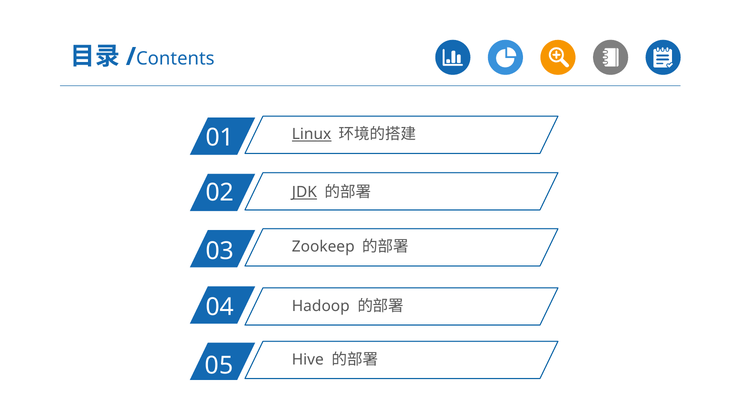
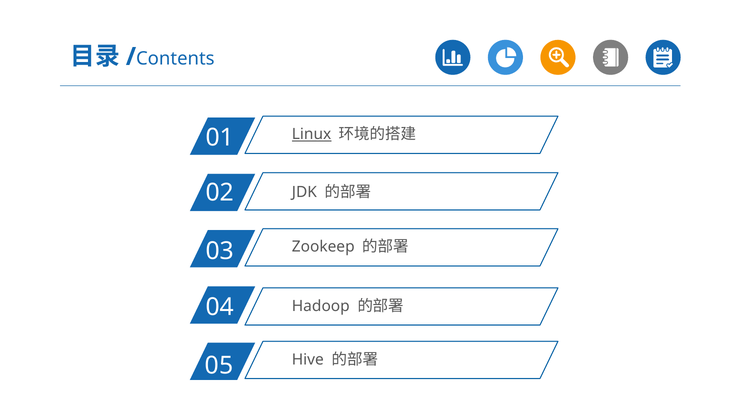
JDK underline: present -> none (304, 192)
